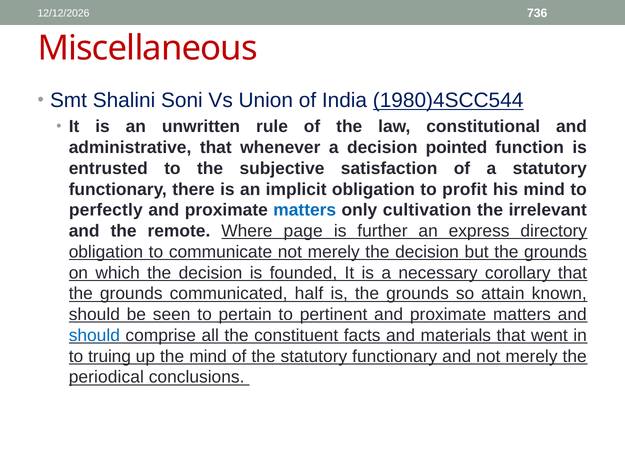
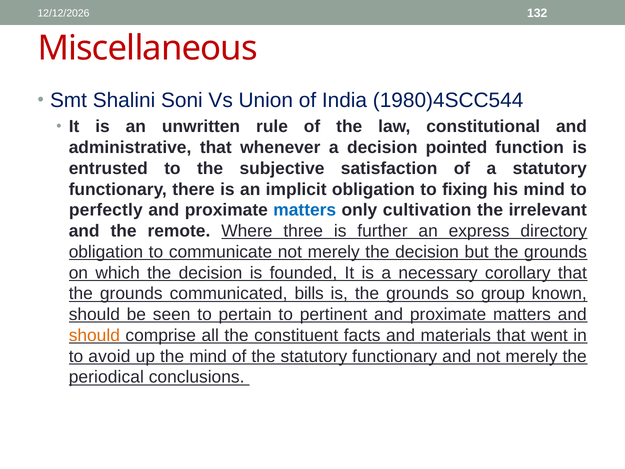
736: 736 -> 132 (537, 13)
1980)4SCC544 underline: present -> none (448, 100)
profit: profit -> fixing (465, 189)
page: page -> three (303, 231)
half: half -> bills (309, 294)
attain: attain -> group (503, 294)
should colour: blue -> orange (94, 335)
truing: truing -> avoid (109, 356)
